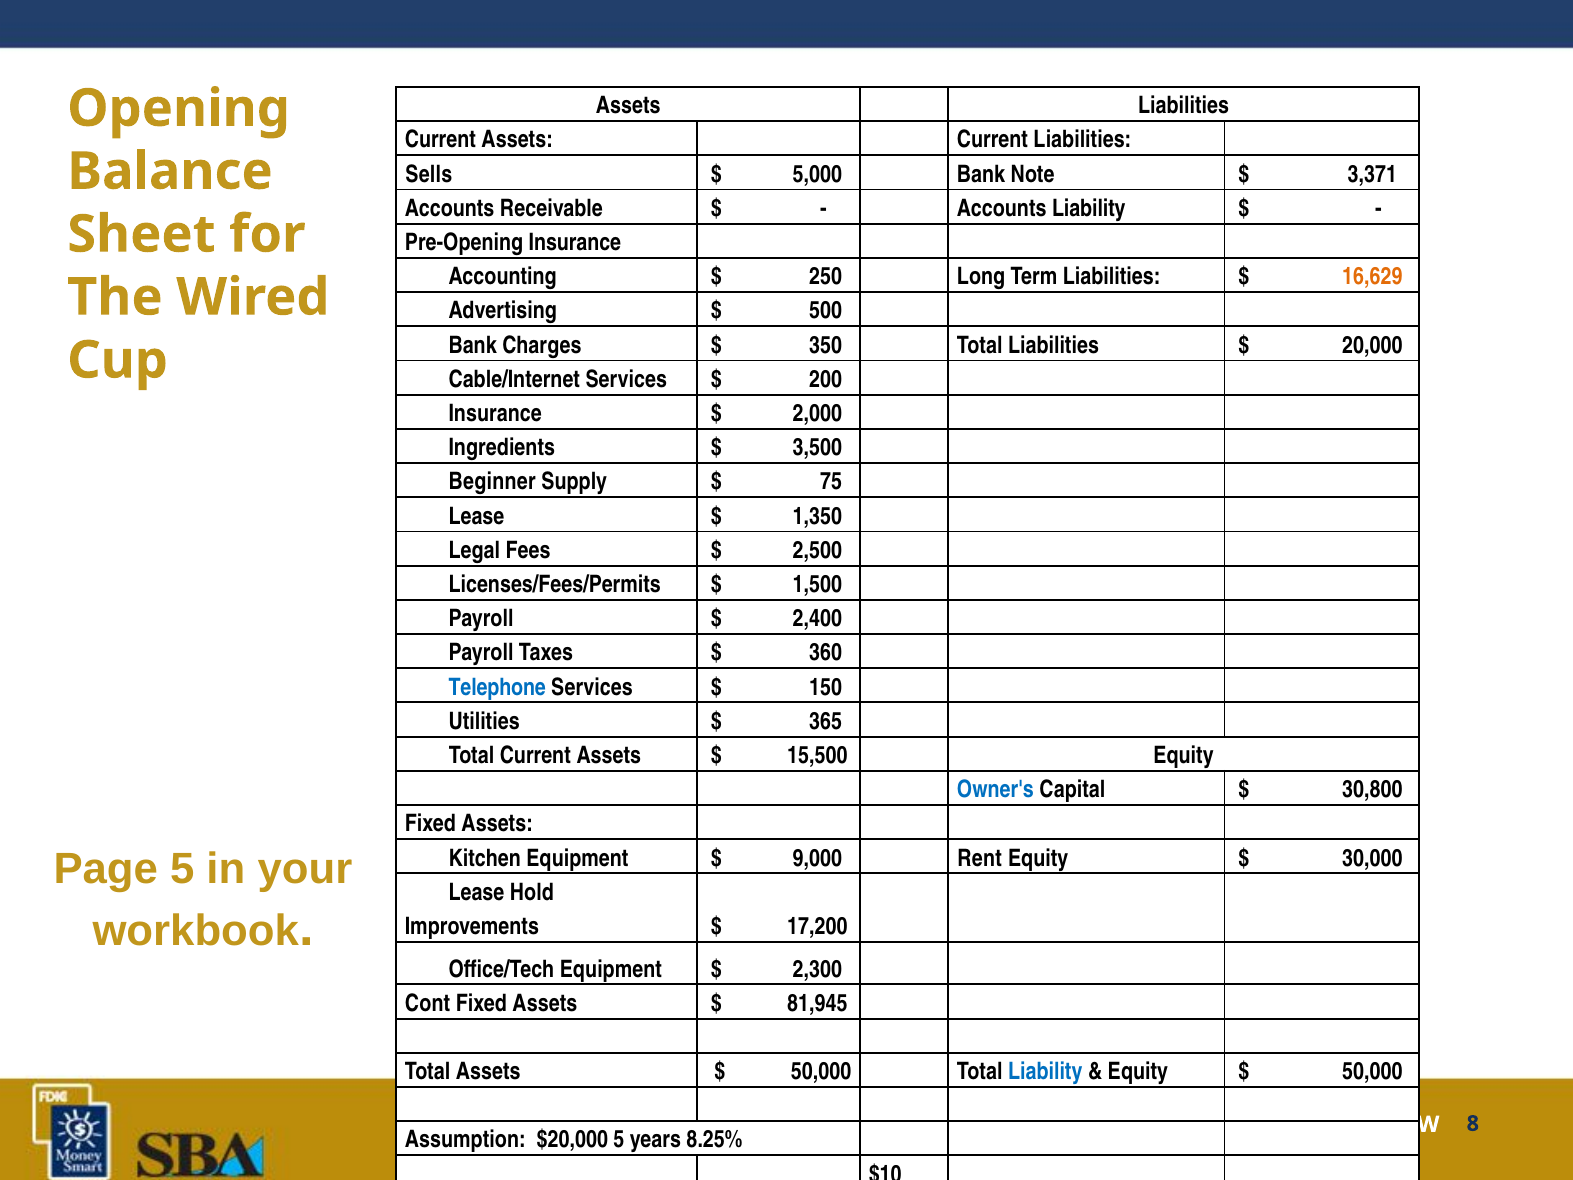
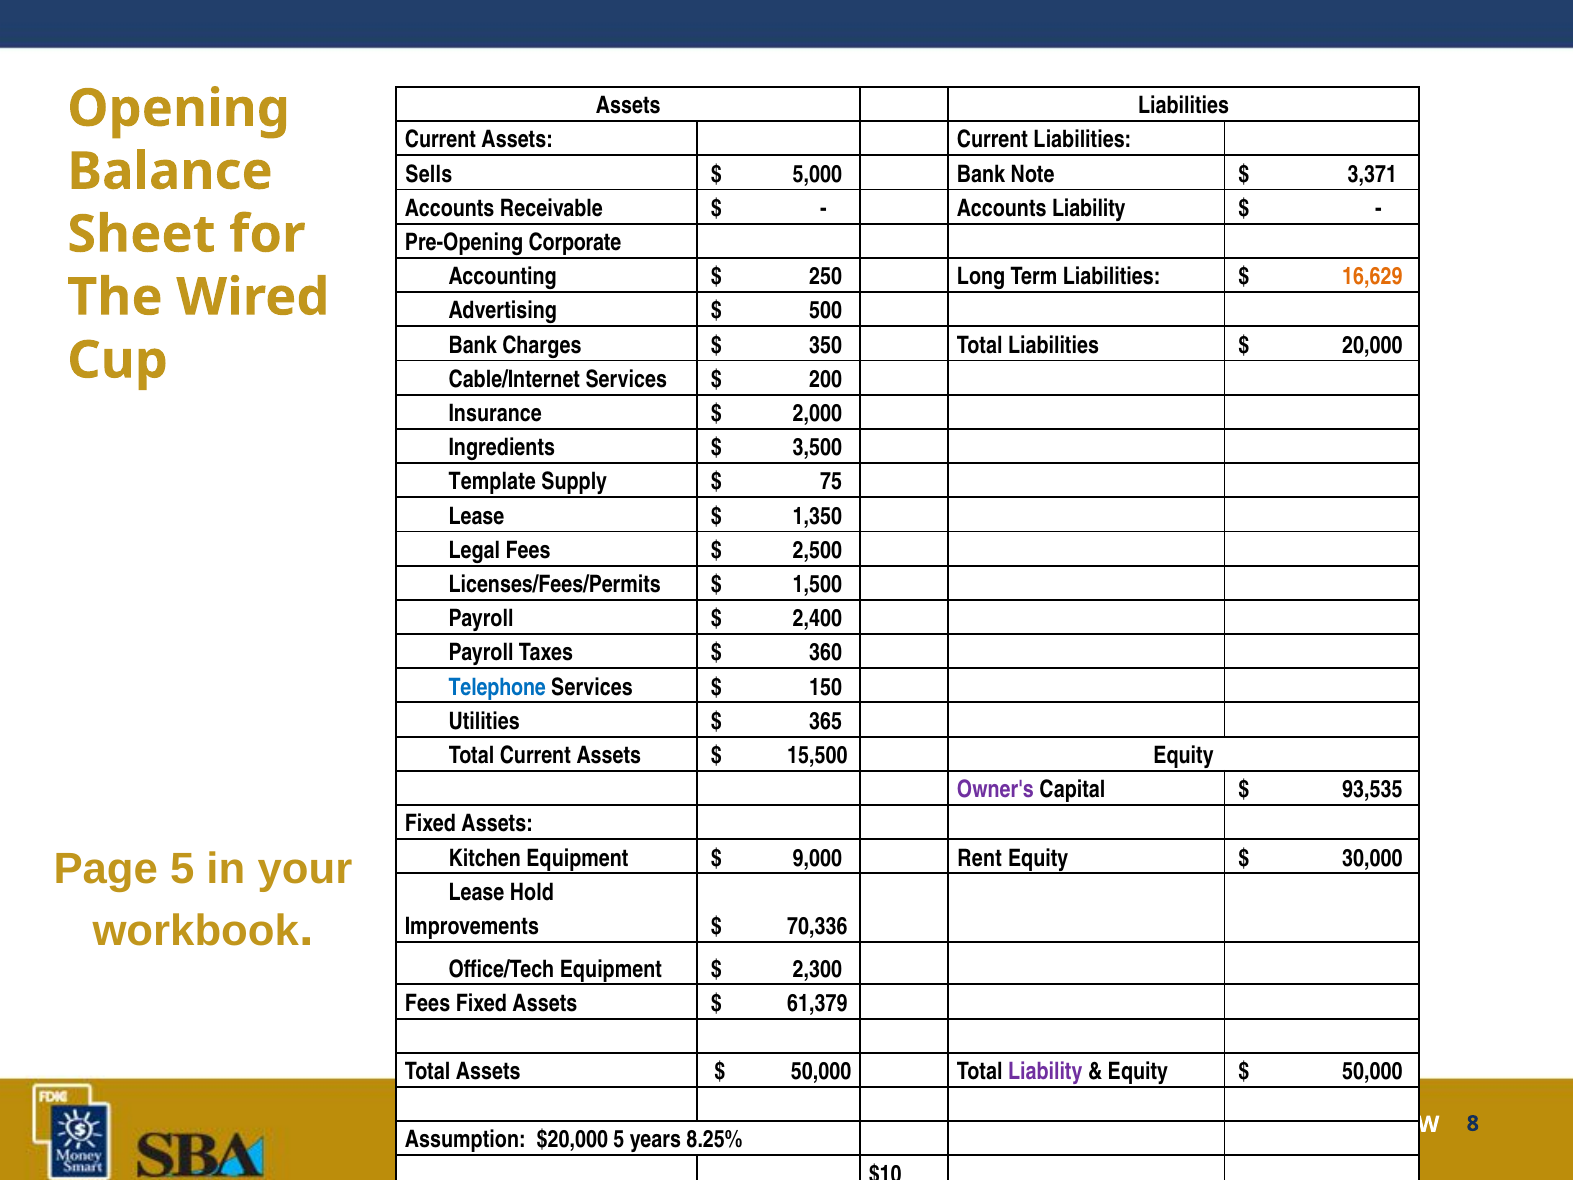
Pre-Opening Insurance: Insurance -> Corporate (575, 243)
Beginner: Beginner -> Template (492, 482)
Owner's colour: blue -> purple (995, 790)
30,800: 30,800 -> 93,535 (1372, 790)
17,200: 17,200 -> 70,336 (817, 926)
Cont: Cont -> Fees (428, 1003)
81,945: 81,945 -> 61,379 (817, 1003)
Liability colour: blue -> purple (1045, 1071)
